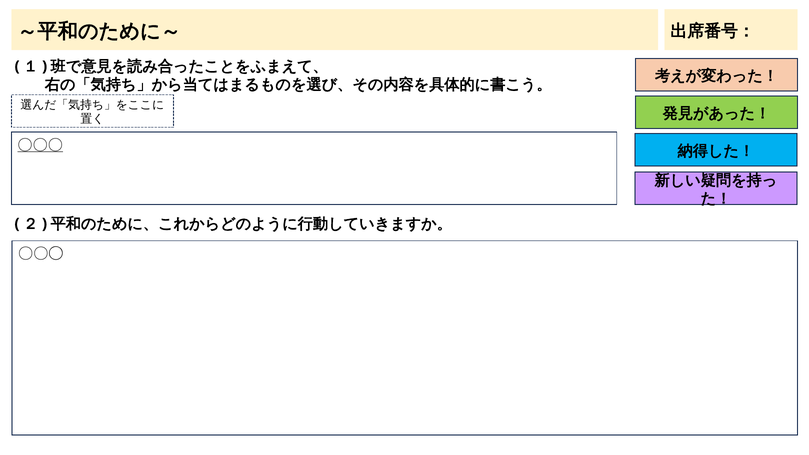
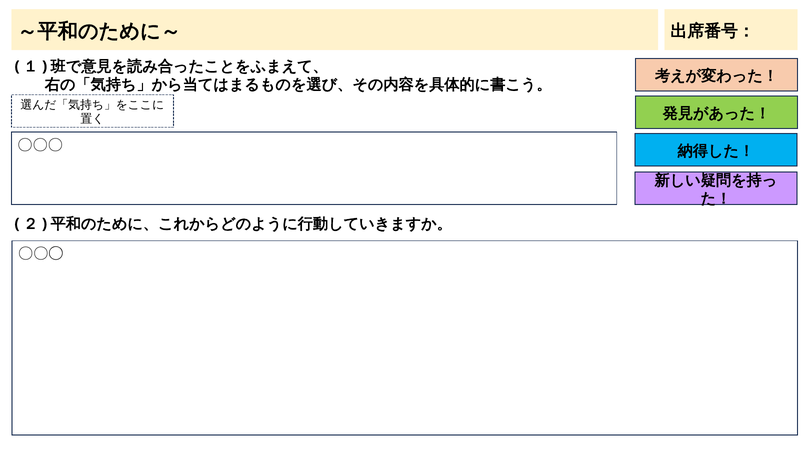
〇〇〇 underline: present -> none (40, 145)
